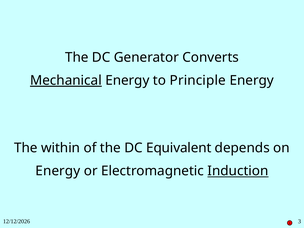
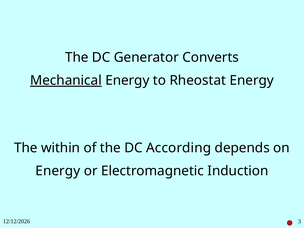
Principle: Principle -> Rheostat (198, 80)
Equivalent: Equivalent -> According (179, 148)
Induction underline: present -> none (238, 171)
